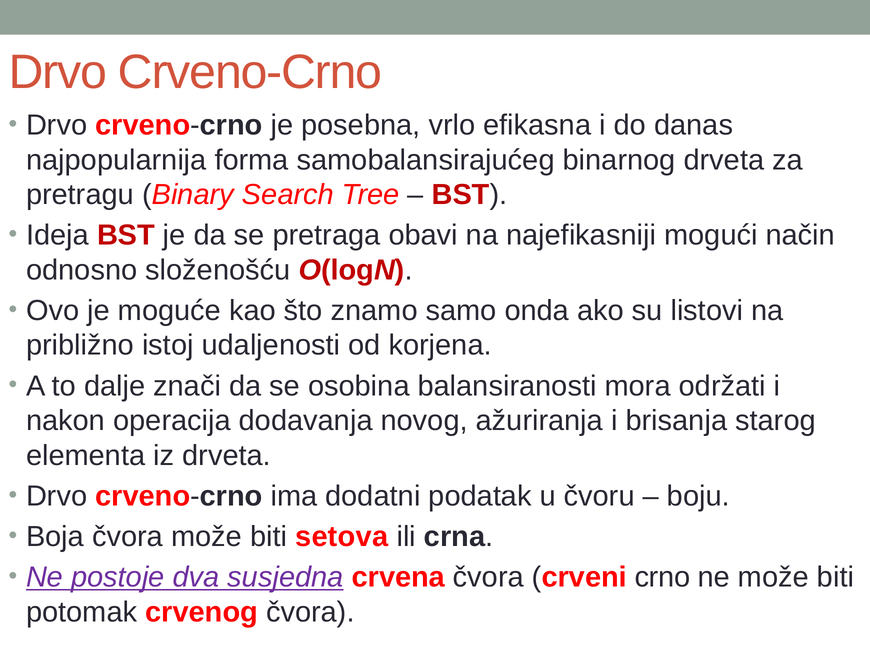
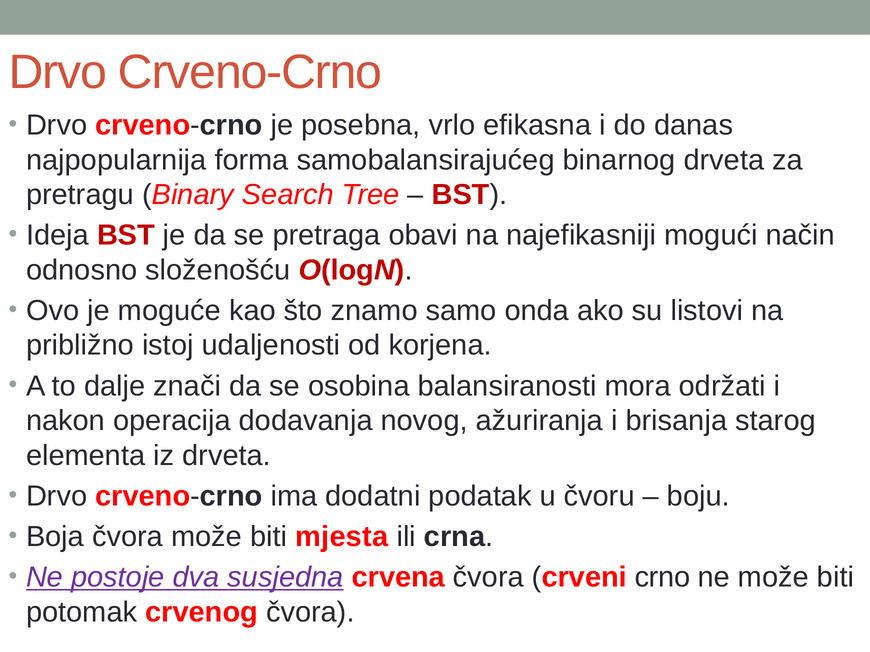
setova: setova -> mjesta (342, 537)
